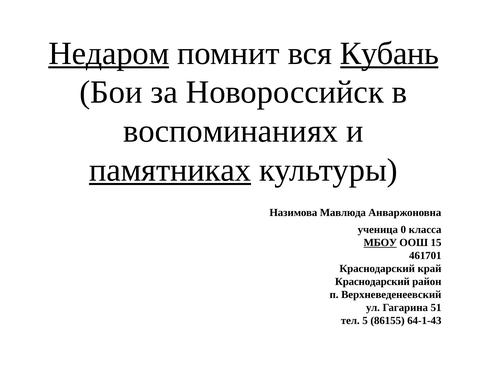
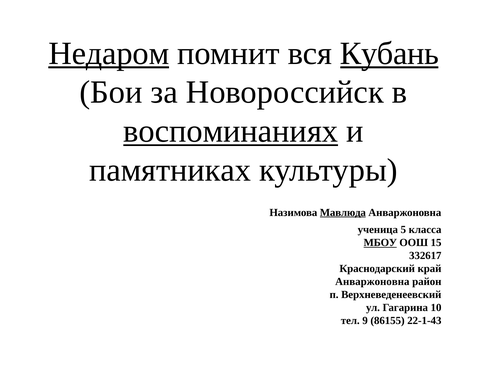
воспоминаниях underline: none -> present (231, 131)
памятниках underline: present -> none (170, 170)
Мавлюда underline: none -> present (343, 213)
0: 0 -> 5 (403, 230)
461701: 461701 -> 332617 (425, 256)
Краснодарский: Краснодарский -> Анваржоновна (372, 282)
51: 51 -> 10 (436, 308)
5: 5 -> 9 (365, 321)
64-1-43: 64-1-43 -> 22-1-43 (424, 321)
